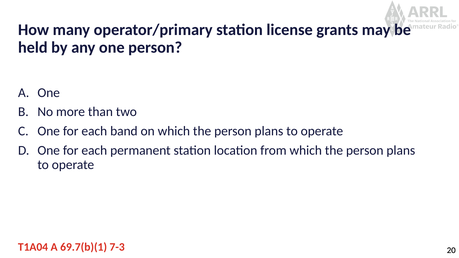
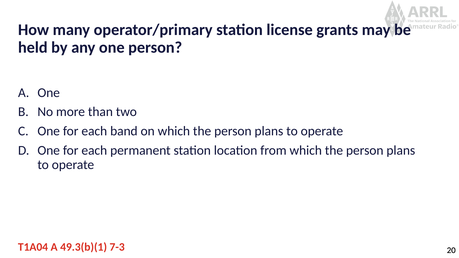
69.7(b)(1: 69.7(b)(1 -> 49.3(b)(1 (84, 247)
